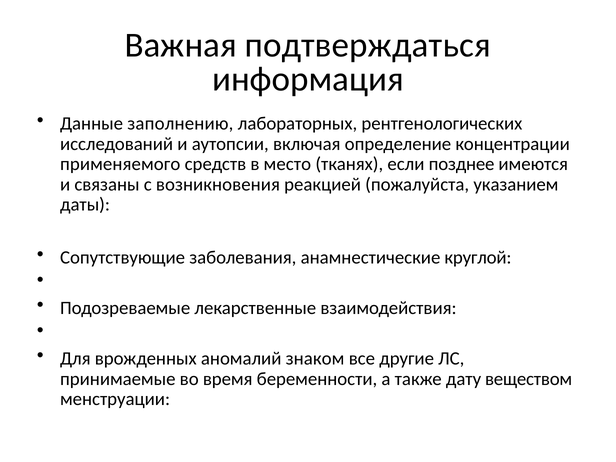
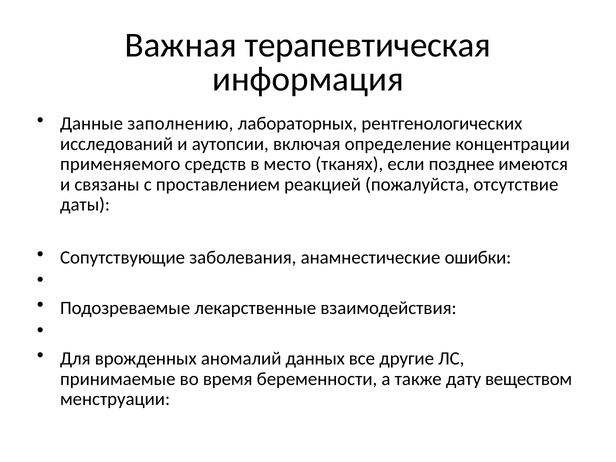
подтверждаться: подтверждаться -> терапевтическая (368, 45)
возникновения: возникновения -> проставлением (218, 184)
указанием: указанием -> отсутствие (516, 184)
круглой: круглой -> ошибки (478, 258)
знаком: знаком -> данных (315, 359)
